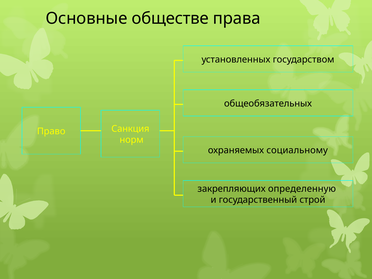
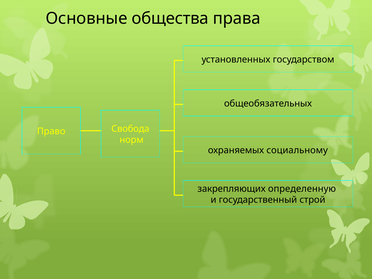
обществе: обществе -> общества (170, 18)
Санкция: Санкция -> Свобода (130, 129)
